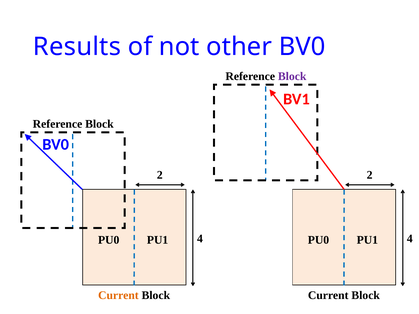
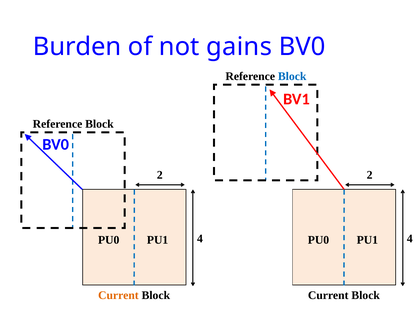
Results: Results -> Burden (77, 47)
other: other -> gains (239, 47)
Block colour: purple -> blue (292, 76)
